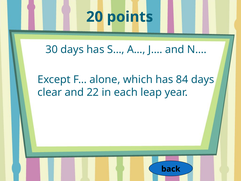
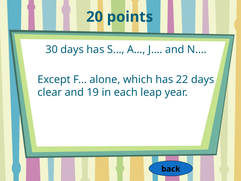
84: 84 -> 22 (182, 79)
22: 22 -> 19 (93, 92)
